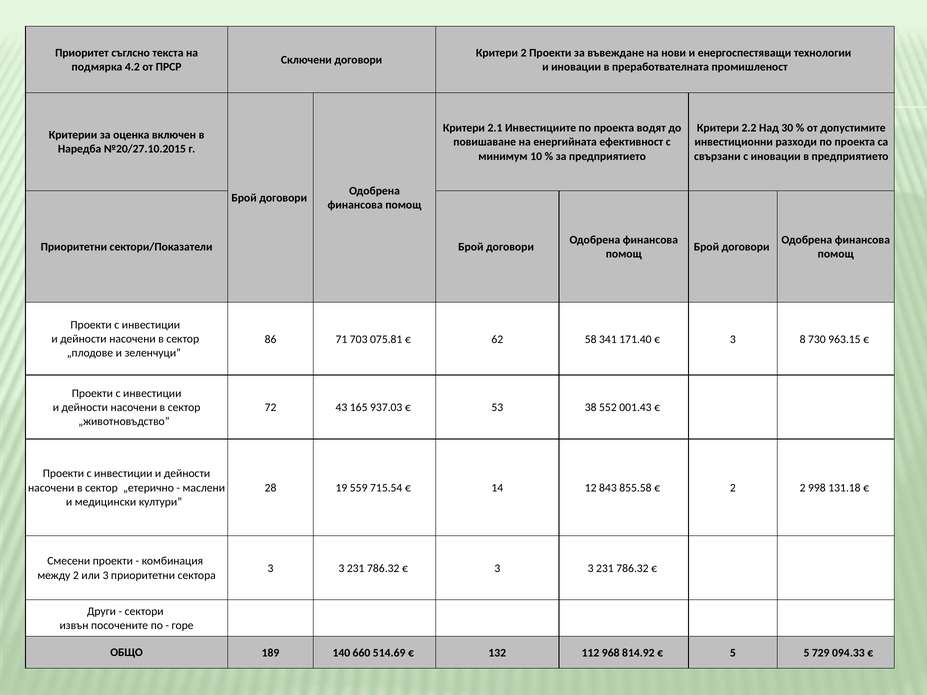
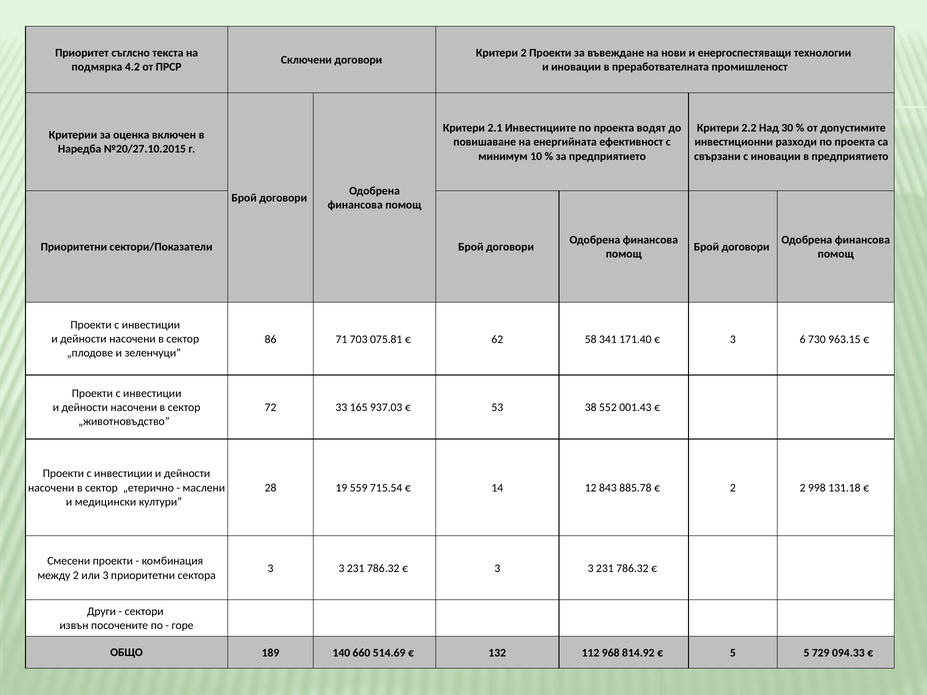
8: 8 -> 6 (803, 339)
43: 43 -> 33 (341, 408)
855.58: 855.58 -> 885.78 (635, 488)
